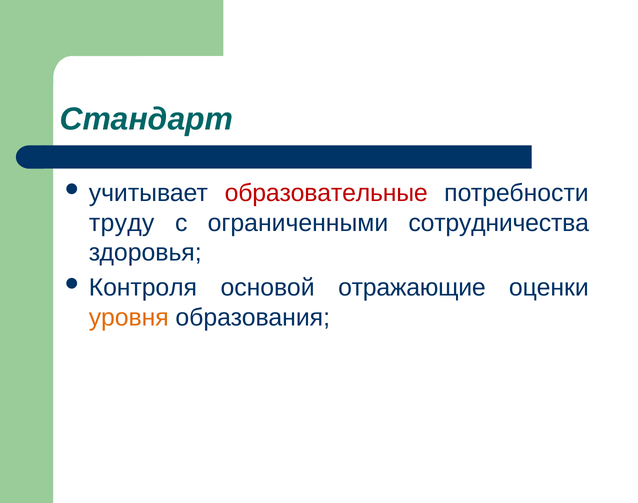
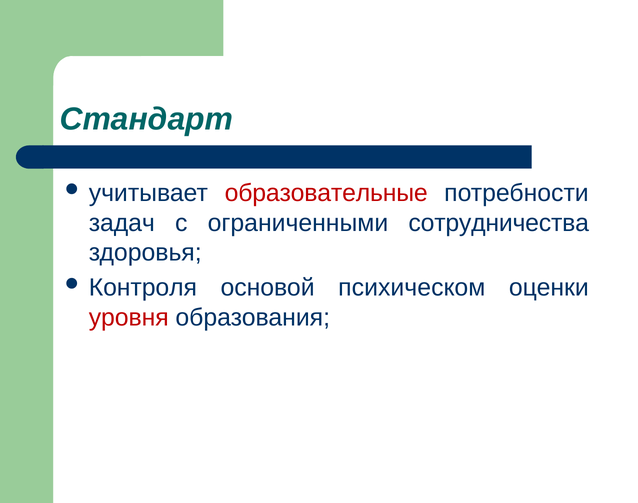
труду: труду -> задач (122, 223)
отражающие: отражающие -> психическом (412, 287)
уровня colour: orange -> red (129, 317)
